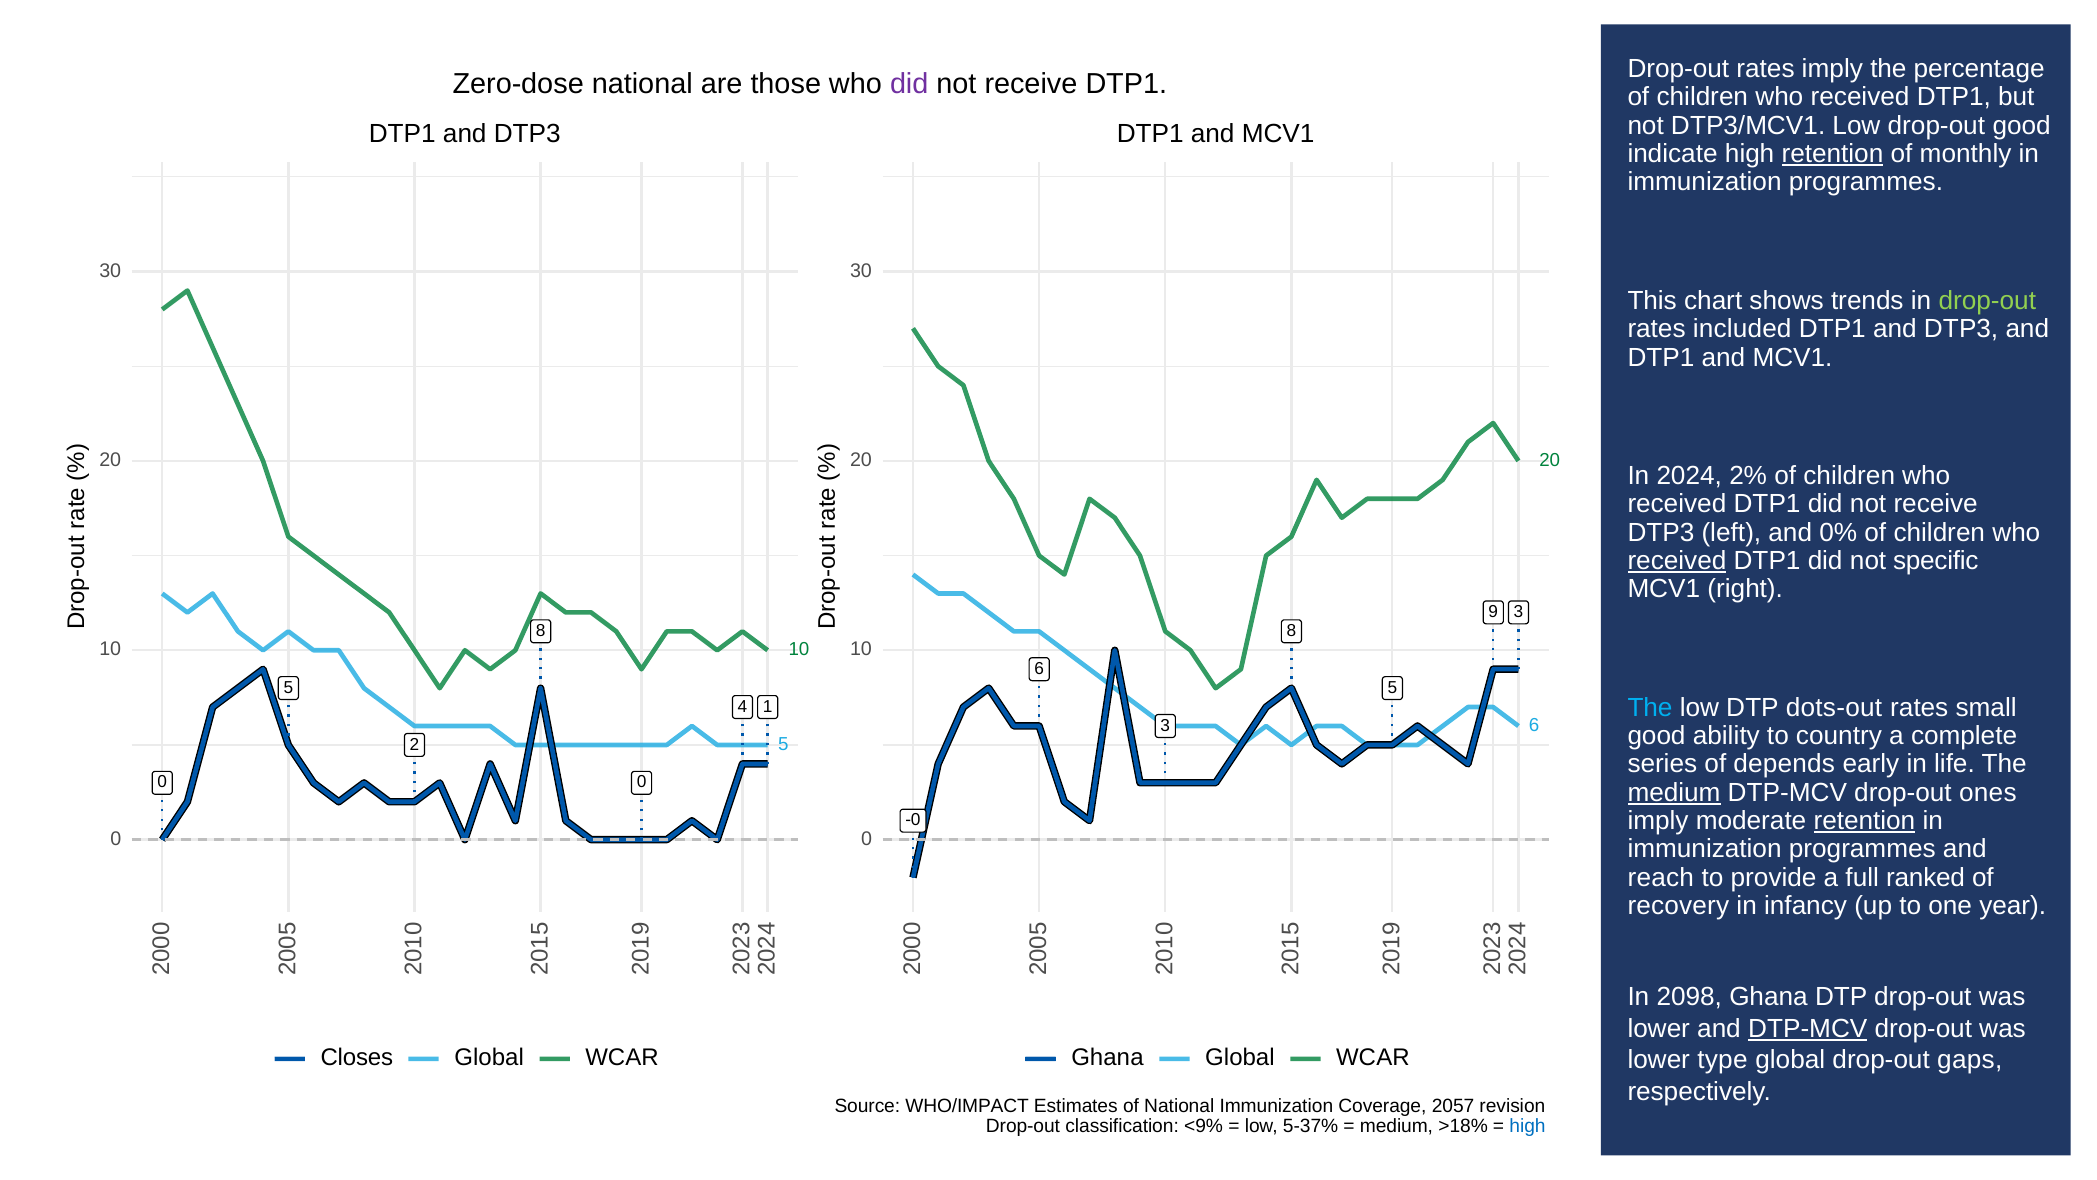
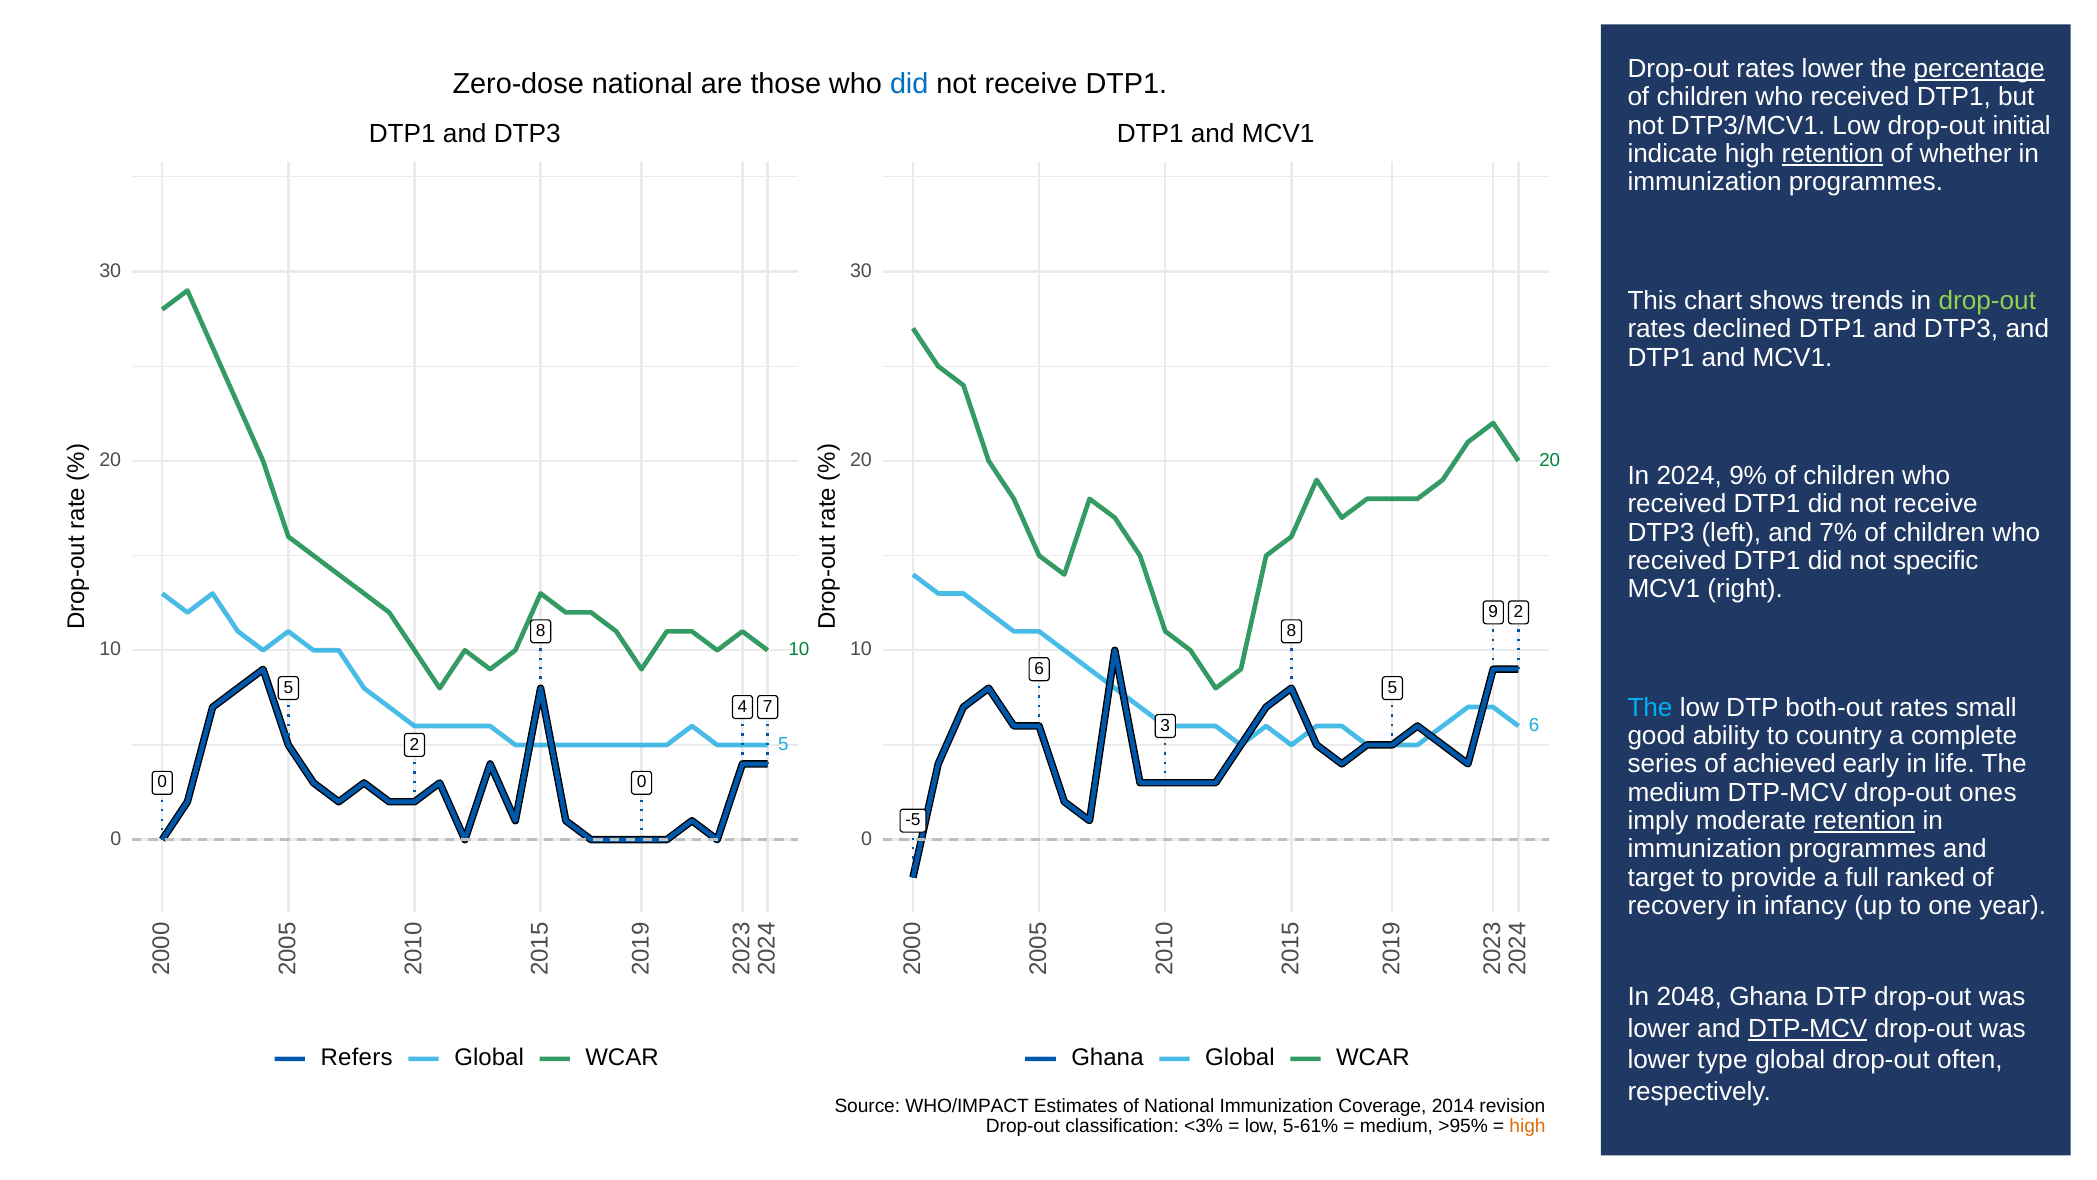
rates imply: imply -> lower (1832, 69)
percentage underline: none -> present (1979, 69)
did colour: purple -> blue (909, 84)
drop-out good: good -> initial (2022, 126)
monthly: monthly -> whether (1966, 154)
included: included -> declined (1742, 329)
2%: 2% -> 9% (1748, 476)
0%: 0% -> 7% (1838, 532)
received underline: present -> none (1677, 561)
3: 3 -> 2 (1518, 612)
dots-out: dots-out -> both-out (1834, 707)
4 1: 1 -> 7 (768, 706)
depends: depends -> achieved (1784, 764)
medium underline: present -> none (1674, 792)
-0: -0 -> -5 (913, 820)
reach: reach -> target (1661, 877)
2098: 2098 -> 2048 (1689, 997)
Closes: Closes -> Refers (357, 1057)
gaps: gaps -> often (1970, 1060)
2057: 2057 -> 2014 (1453, 1105)
<9%: <9% -> <3% (1204, 1126)
5-37%: 5-37% -> 5-61% (1311, 1126)
>18%: >18% -> >95% (1463, 1126)
high colour: blue -> orange (1528, 1126)
